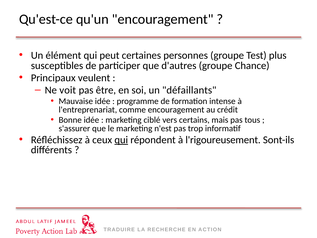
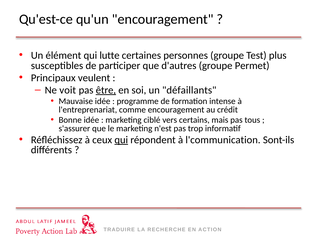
peut: peut -> lutte (110, 55)
Chance: Chance -> Permet (252, 66)
être underline: none -> present (106, 90)
l'rigoureusement: l'rigoureusement -> l'communication (223, 140)
